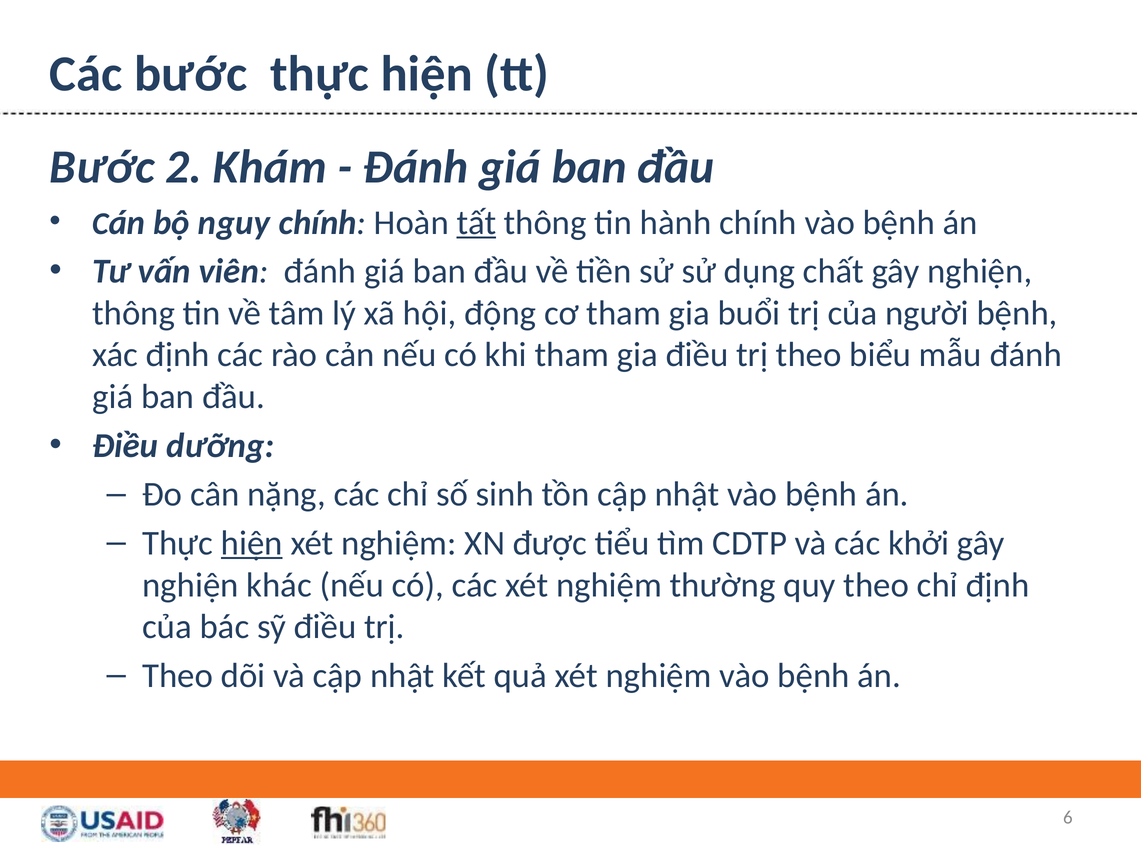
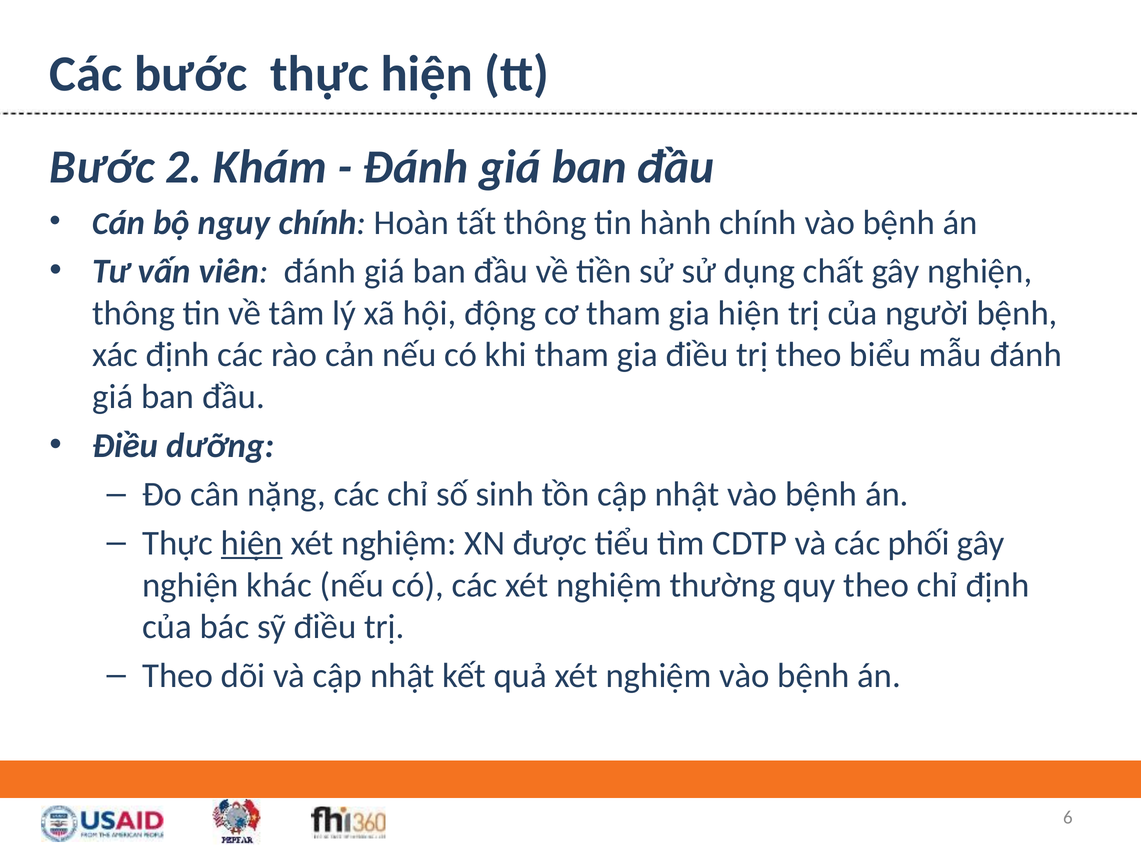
tất underline: present -> none (476, 222)
gia buổi: buổi -> hiện (749, 313)
khởi: khởi -> phối (919, 543)
